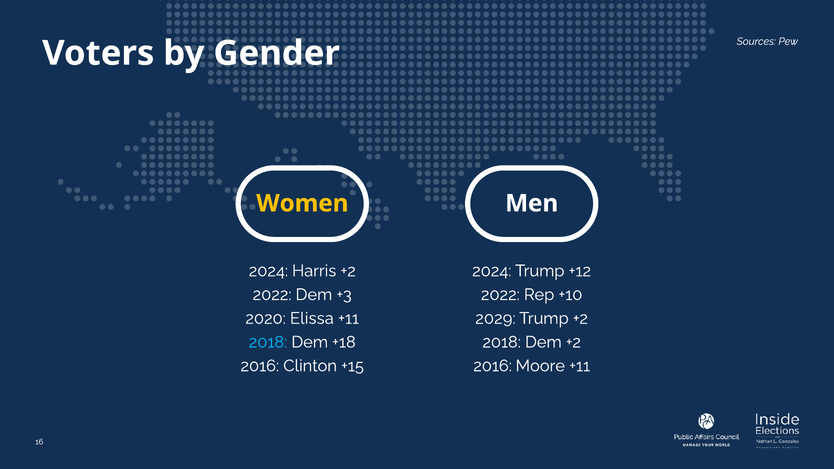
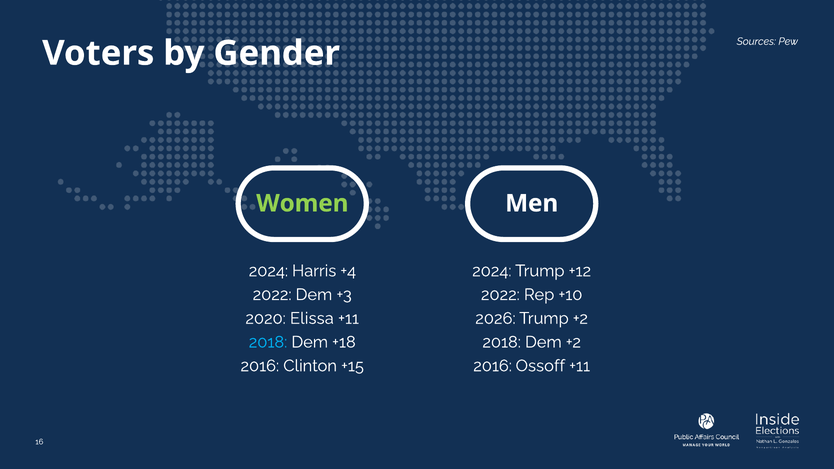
Women colour: yellow -> light green (302, 203)
Harris +2: +2 -> +4 (348, 271)
2029: 2029 -> 2026 (495, 318)
Moore: Moore -> Ossoff (540, 366)
